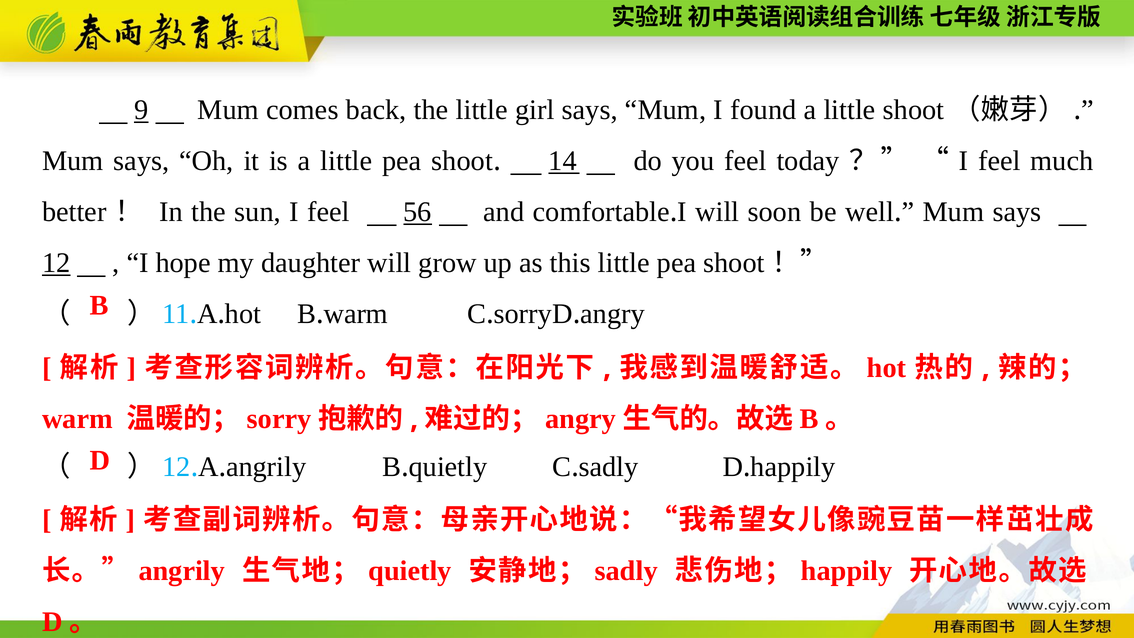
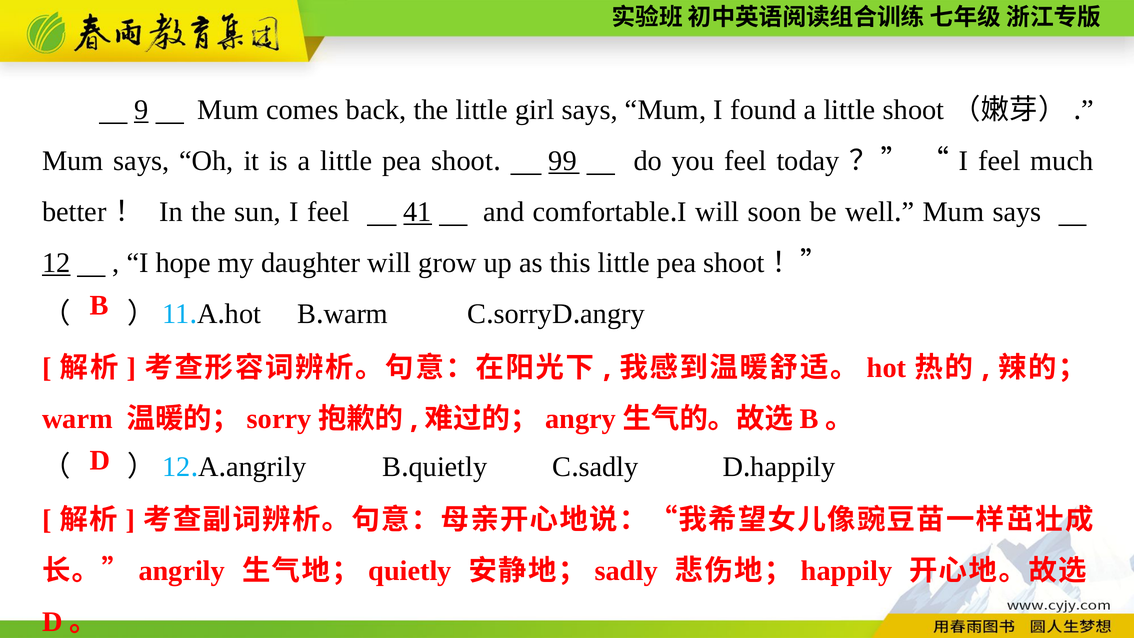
14: 14 -> 99 (563, 161)
56: 56 -> 41 (417, 212)
